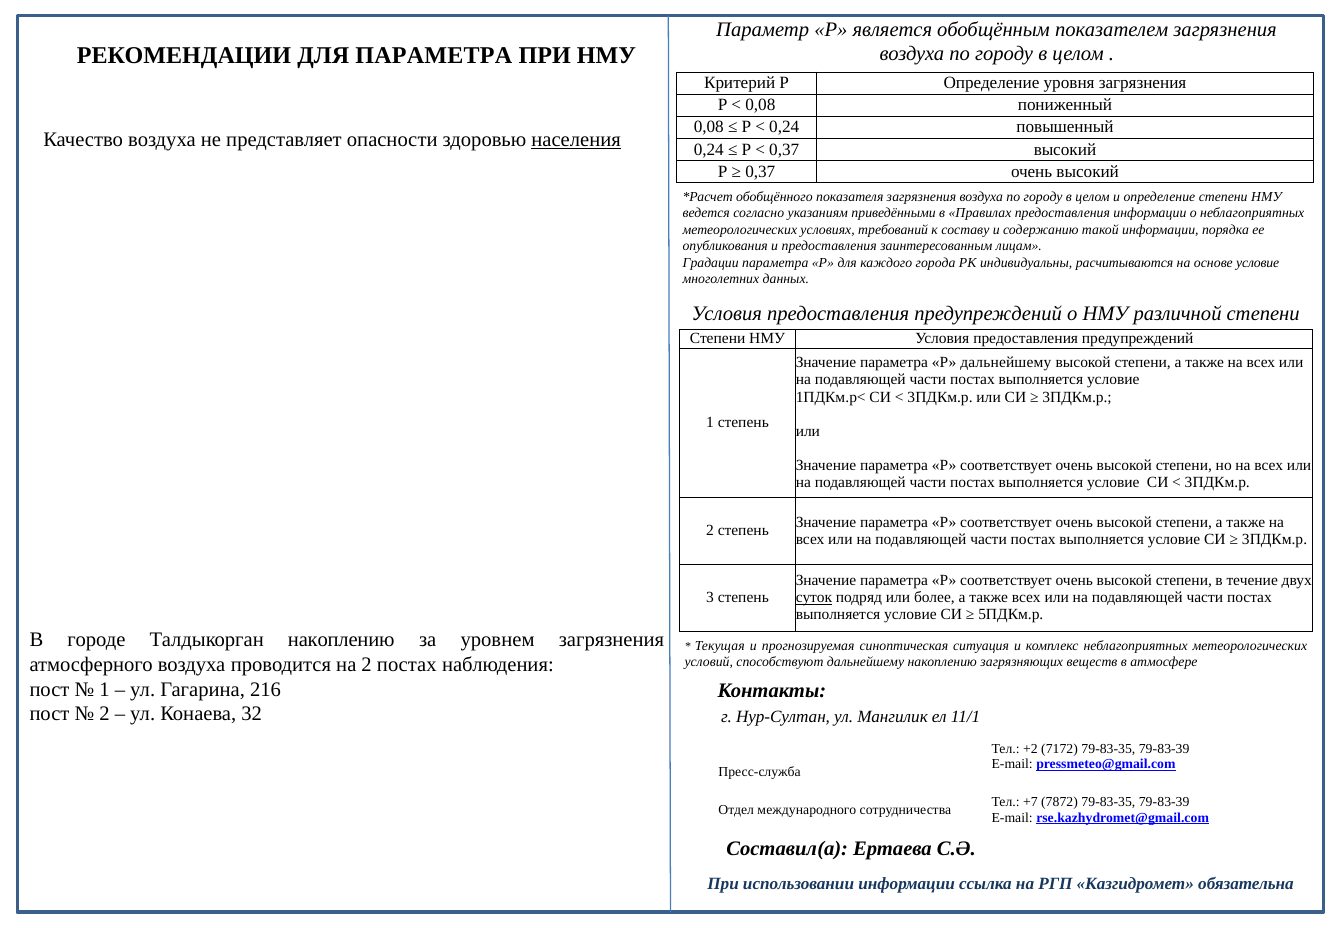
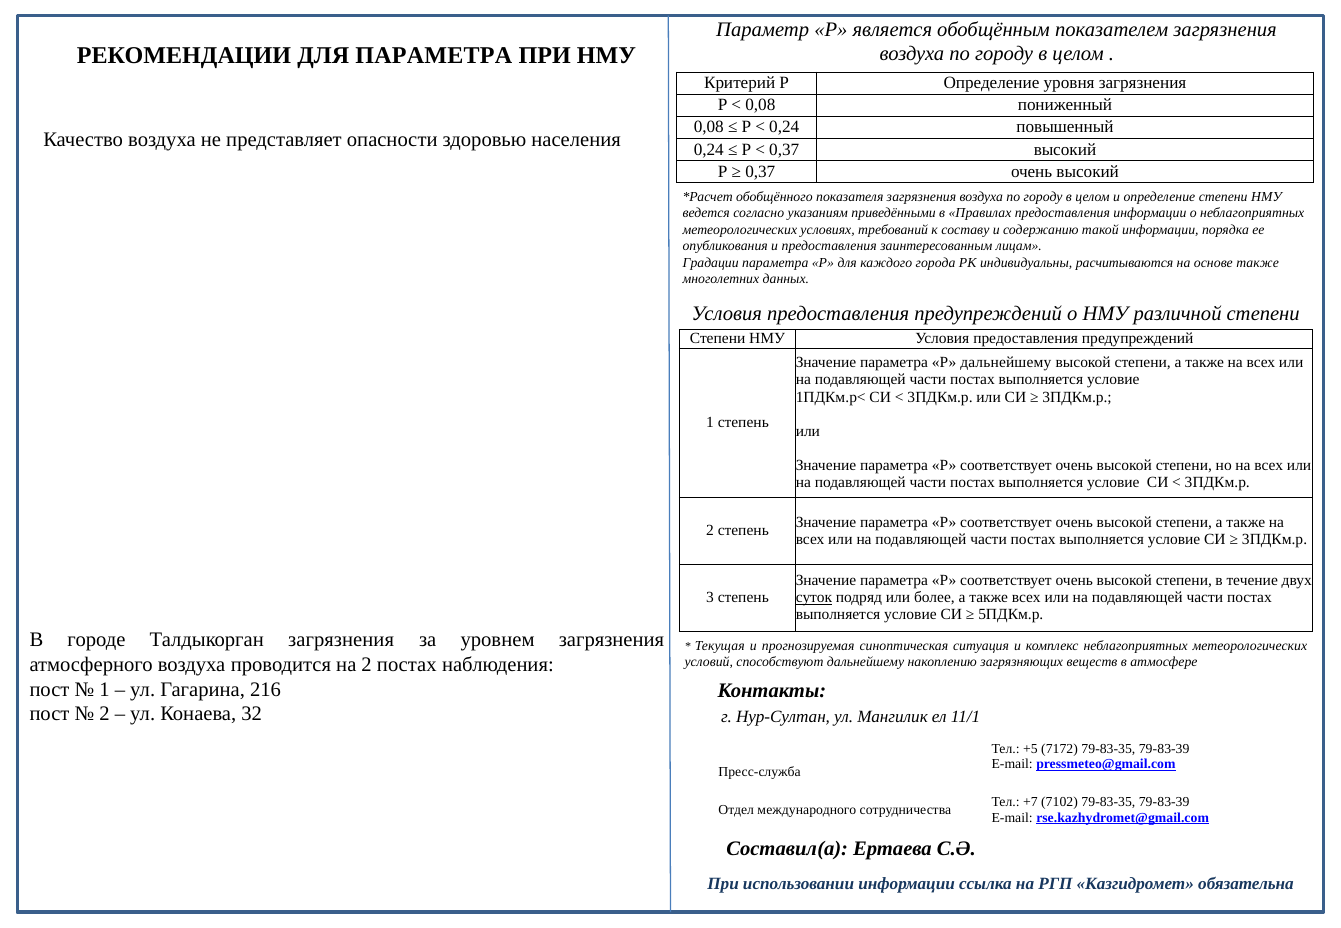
населения underline: present -> none (576, 139)
основе условие: условие -> также (1258, 263)
Талдыкорган накоплению: накоплению -> загрязнения (341, 640)
+2: +2 -> +5 (1030, 749)
7872: 7872 -> 7102 (1060, 803)
